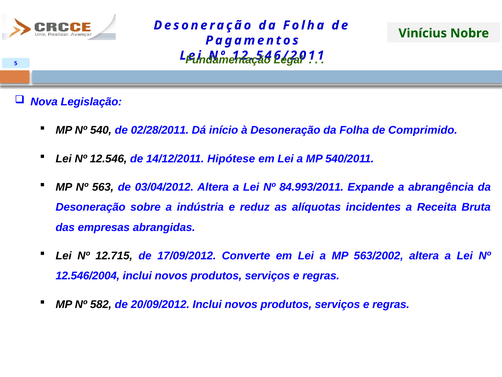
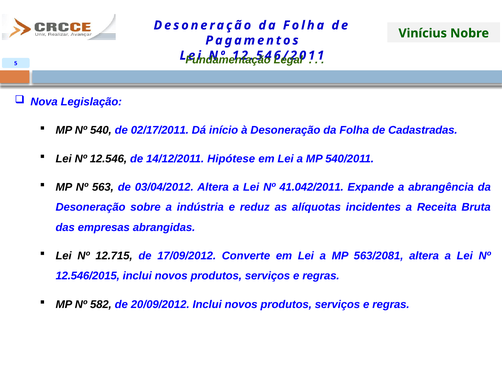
02/28/2011: 02/28/2011 -> 02/17/2011 (160, 130)
Comprimido: Comprimido -> Cadastradas (423, 130)
84.993/2011: 84.993/2011 -> 41.042/2011 (312, 187)
563/2002: 563/2002 -> 563/2081 (379, 255)
12.546/2004: 12.546/2004 -> 12.546/2015 (88, 276)
